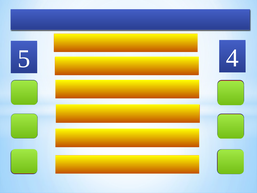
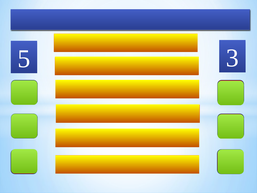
5 4: 4 -> 3 (232, 58)
